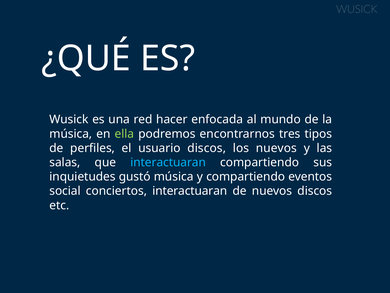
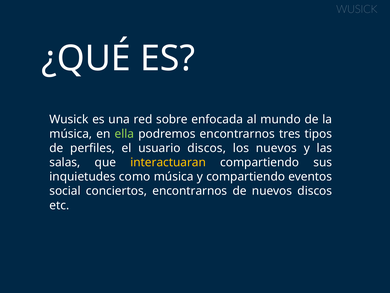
hacer: hacer -> sobre (172, 119)
interactuaran colour: light blue -> yellow (168, 162)
gustó: gustó -> como (135, 176)
conciertos interactuaran: interactuaran -> encontrarnos (190, 191)
